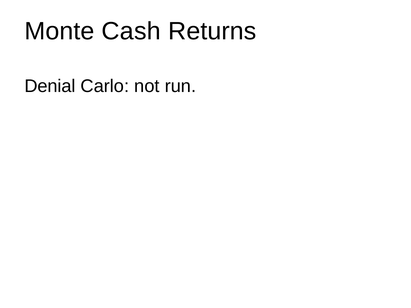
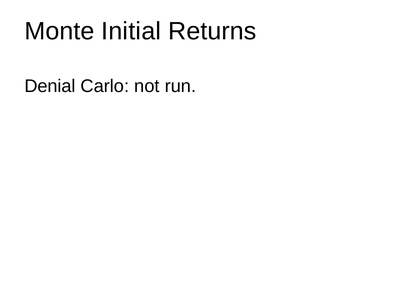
Cash: Cash -> Initial (131, 31)
